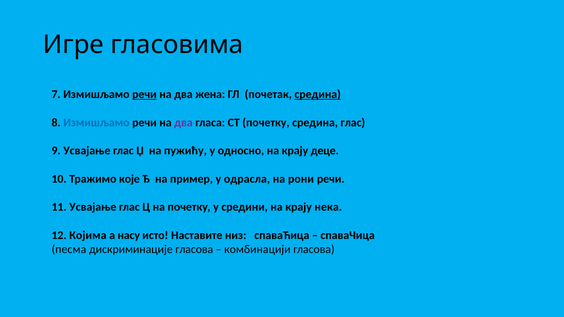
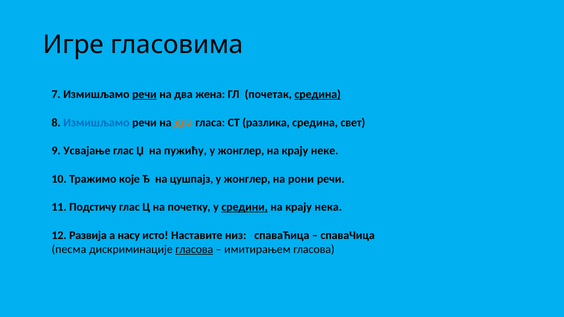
два colour: purple -> orange (183, 123)
СТ почетку: почетку -> разлика (266, 123)
средина глас: глас -> свет (353, 123)
односно: односно -> жонглер (241, 151)
деце: деце -> неке (325, 151)
пример: пример -> цушпајз (192, 179)
одрасла: одрасла -> жонглер (247, 179)
11 Усвајање: Усвајање -> Подстичу (93, 207)
средини underline: none -> present (245, 207)
Којима: Којима -> Развија (88, 235)
гласова underline: none -> present (194, 250)
комбинацији: комбинацији -> имитирањем (257, 250)
